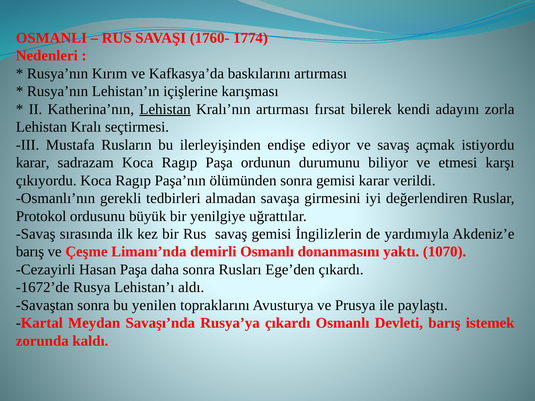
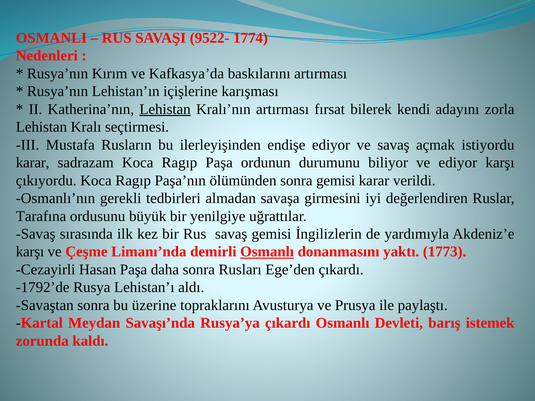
1760-: 1760- -> 9522- (210, 38)
ve etmesi: etmesi -> ediyor (458, 163)
Protokol: Protokol -> Tarafına (41, 216)
barış: barış -> karşı (30, 252)
Osmanlı underline: none -> present (267, 252)
1070: 1070 -> 1773 (445, 252)
-1672’de: -1672’de -> -1792’de (43, 288)
yenilen: yenilen -> üzerine (154, 305)
